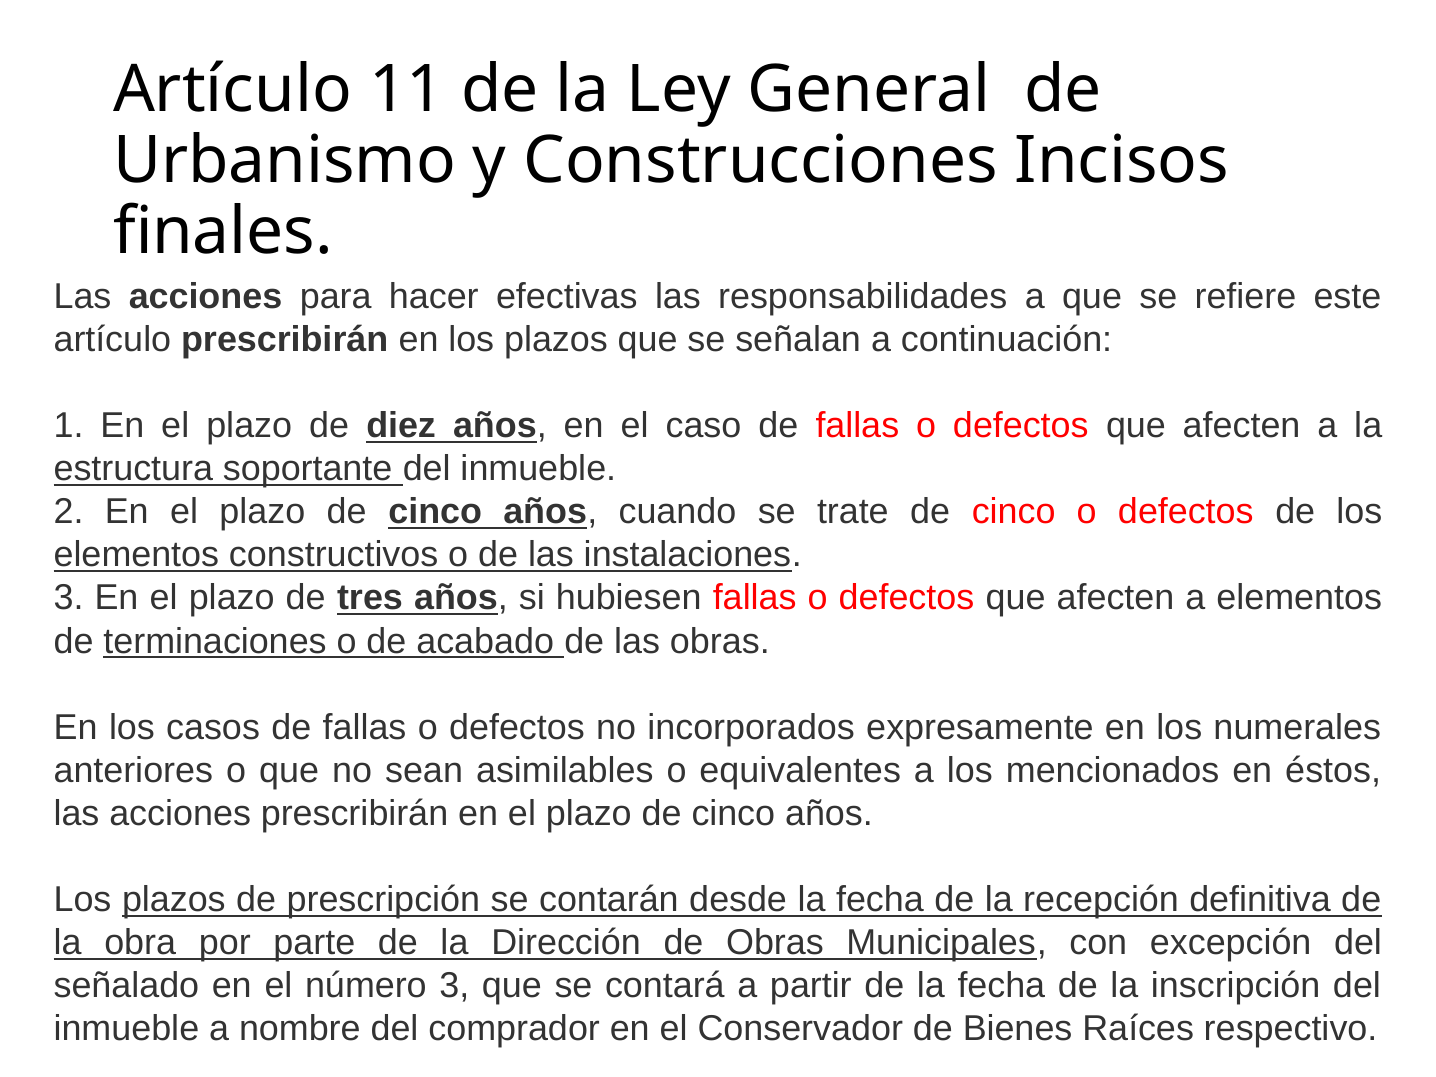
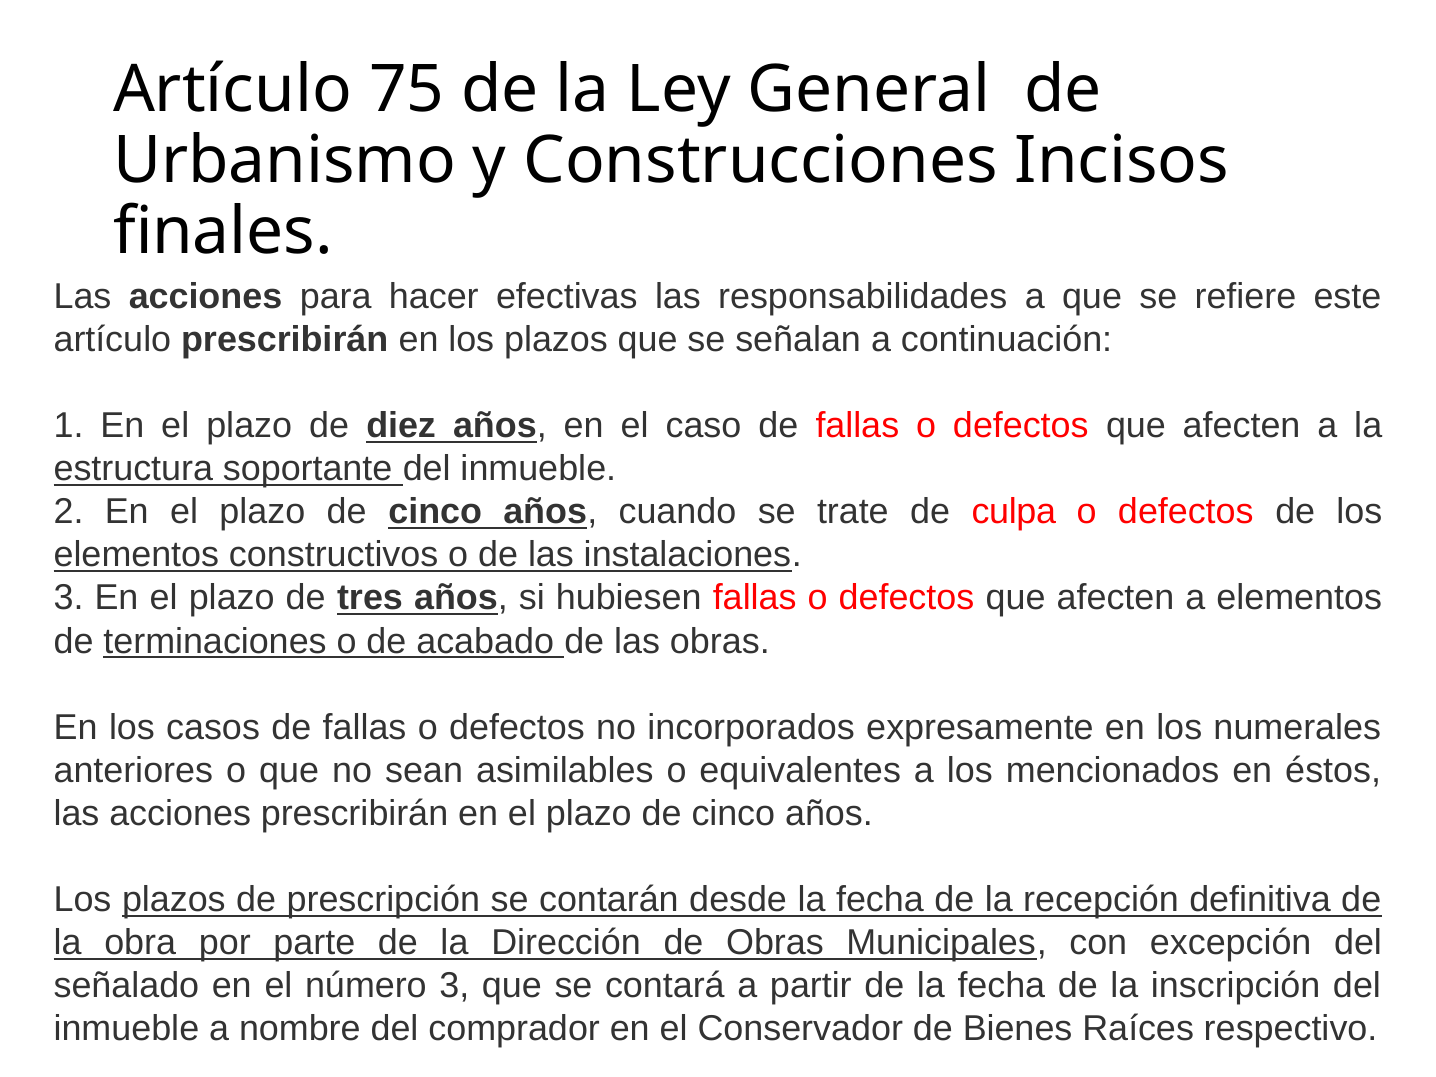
11: 11 -> 75 (407, 90)
trate de cinco: cinco -> culpa (1014, 512)
